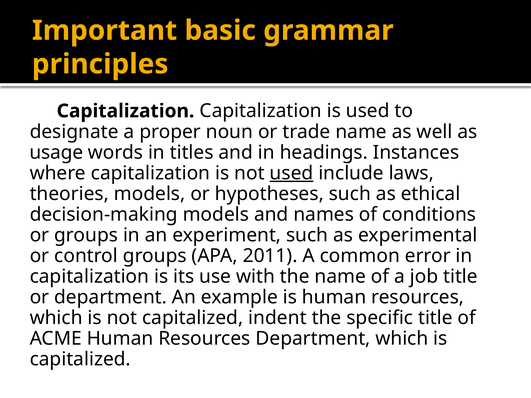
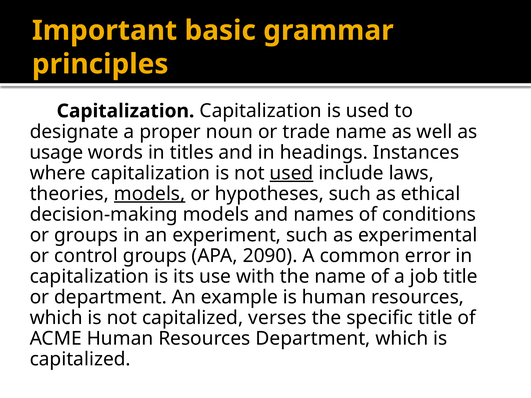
models underline: none -> present (150, 194)
2011: 2011 -> 2090 (270, 256)
indent: indent -> verses (277, 318)
